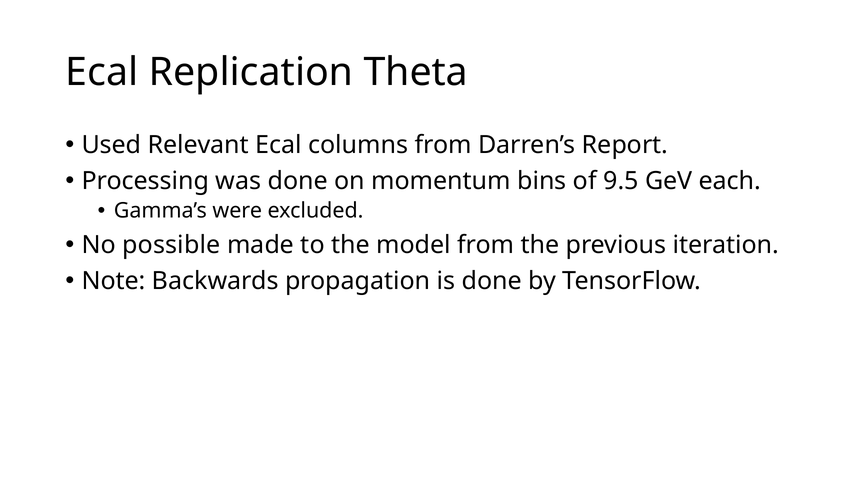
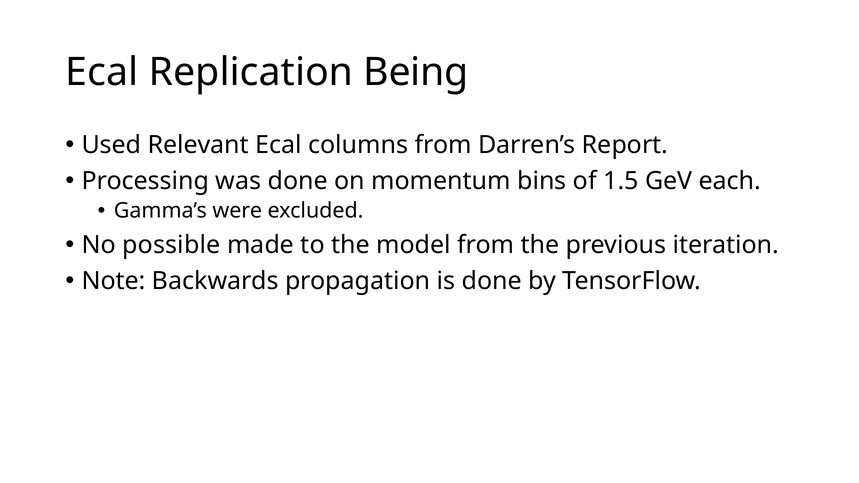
Theta: Theta -> Being (416, 72)
9.5: 9.5 -> 1.5 (621, 181)
